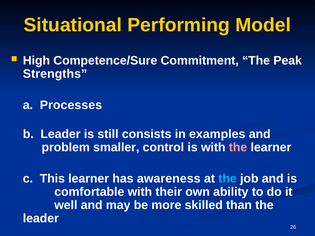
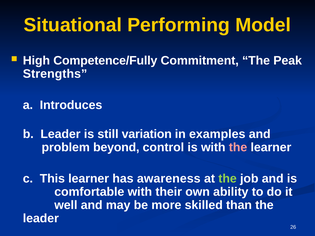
Competence/Sure: Competence/Sure -> Competence/Fully (105, 61)
Processes: Processes -> Introduces (71, 105)
consists: consists -> variation (147, 134)
smaller: smaller -> beyond (116, 147)
the colour: light blue -> light green (228, 179)
